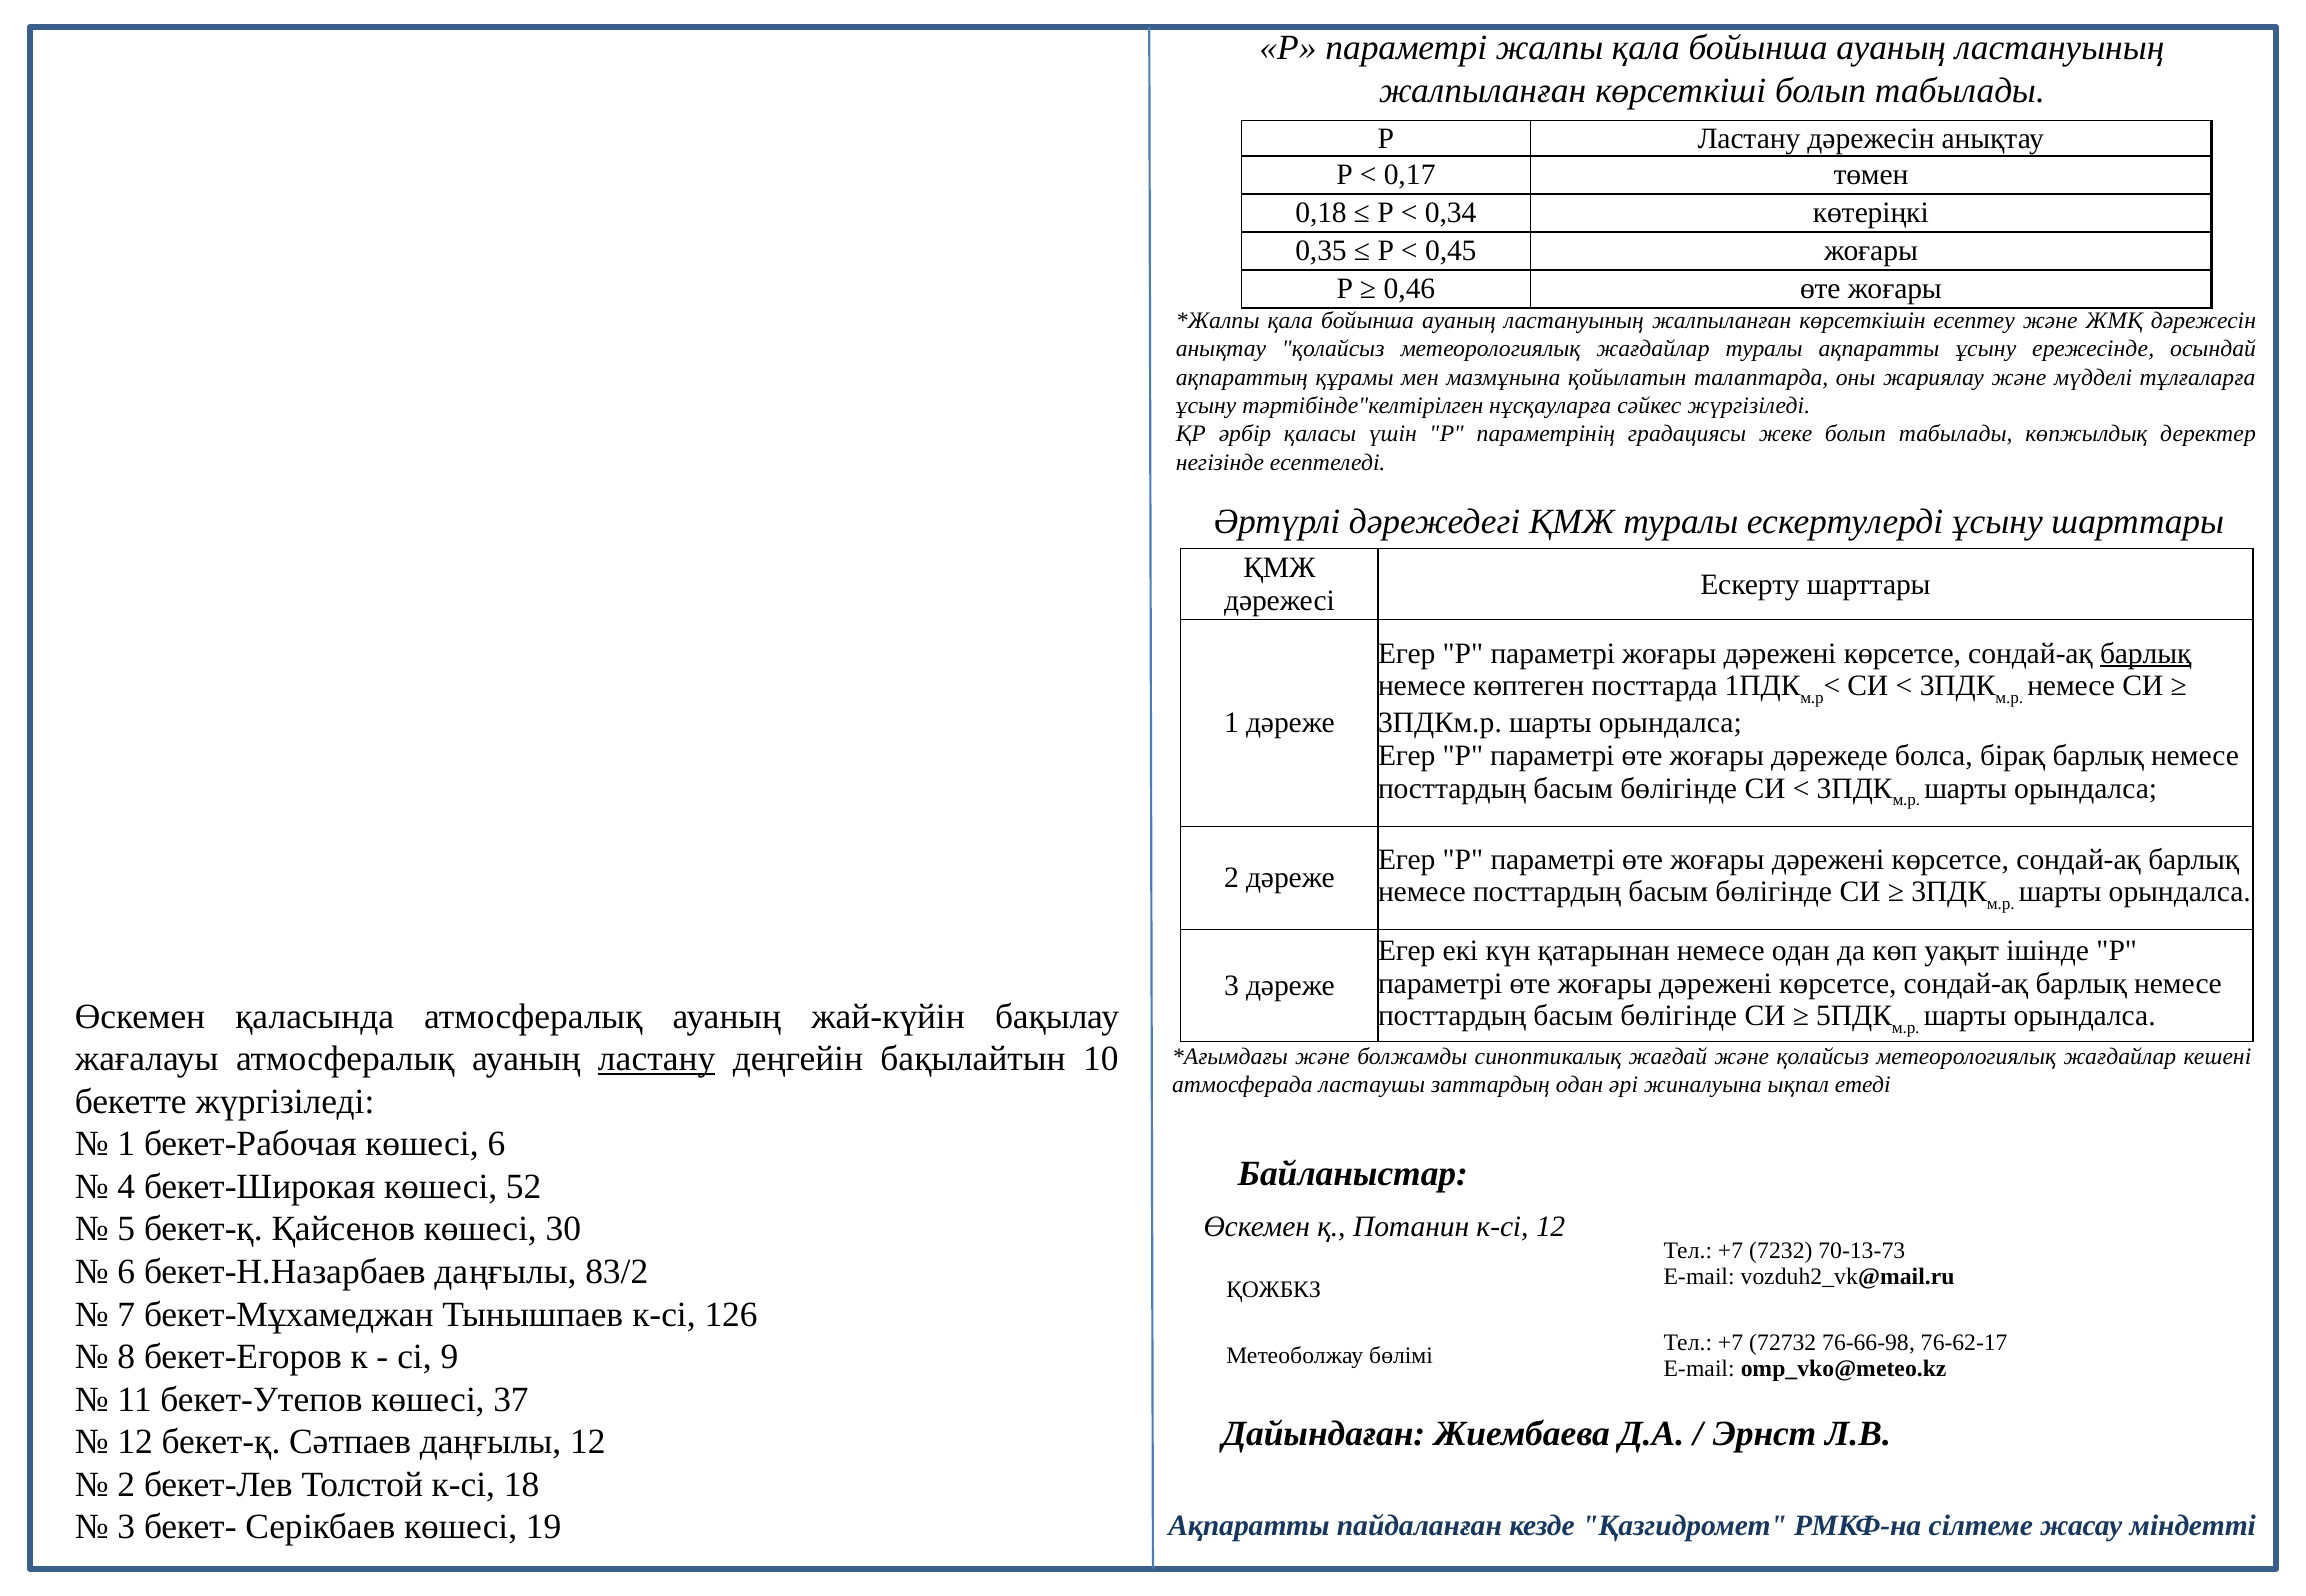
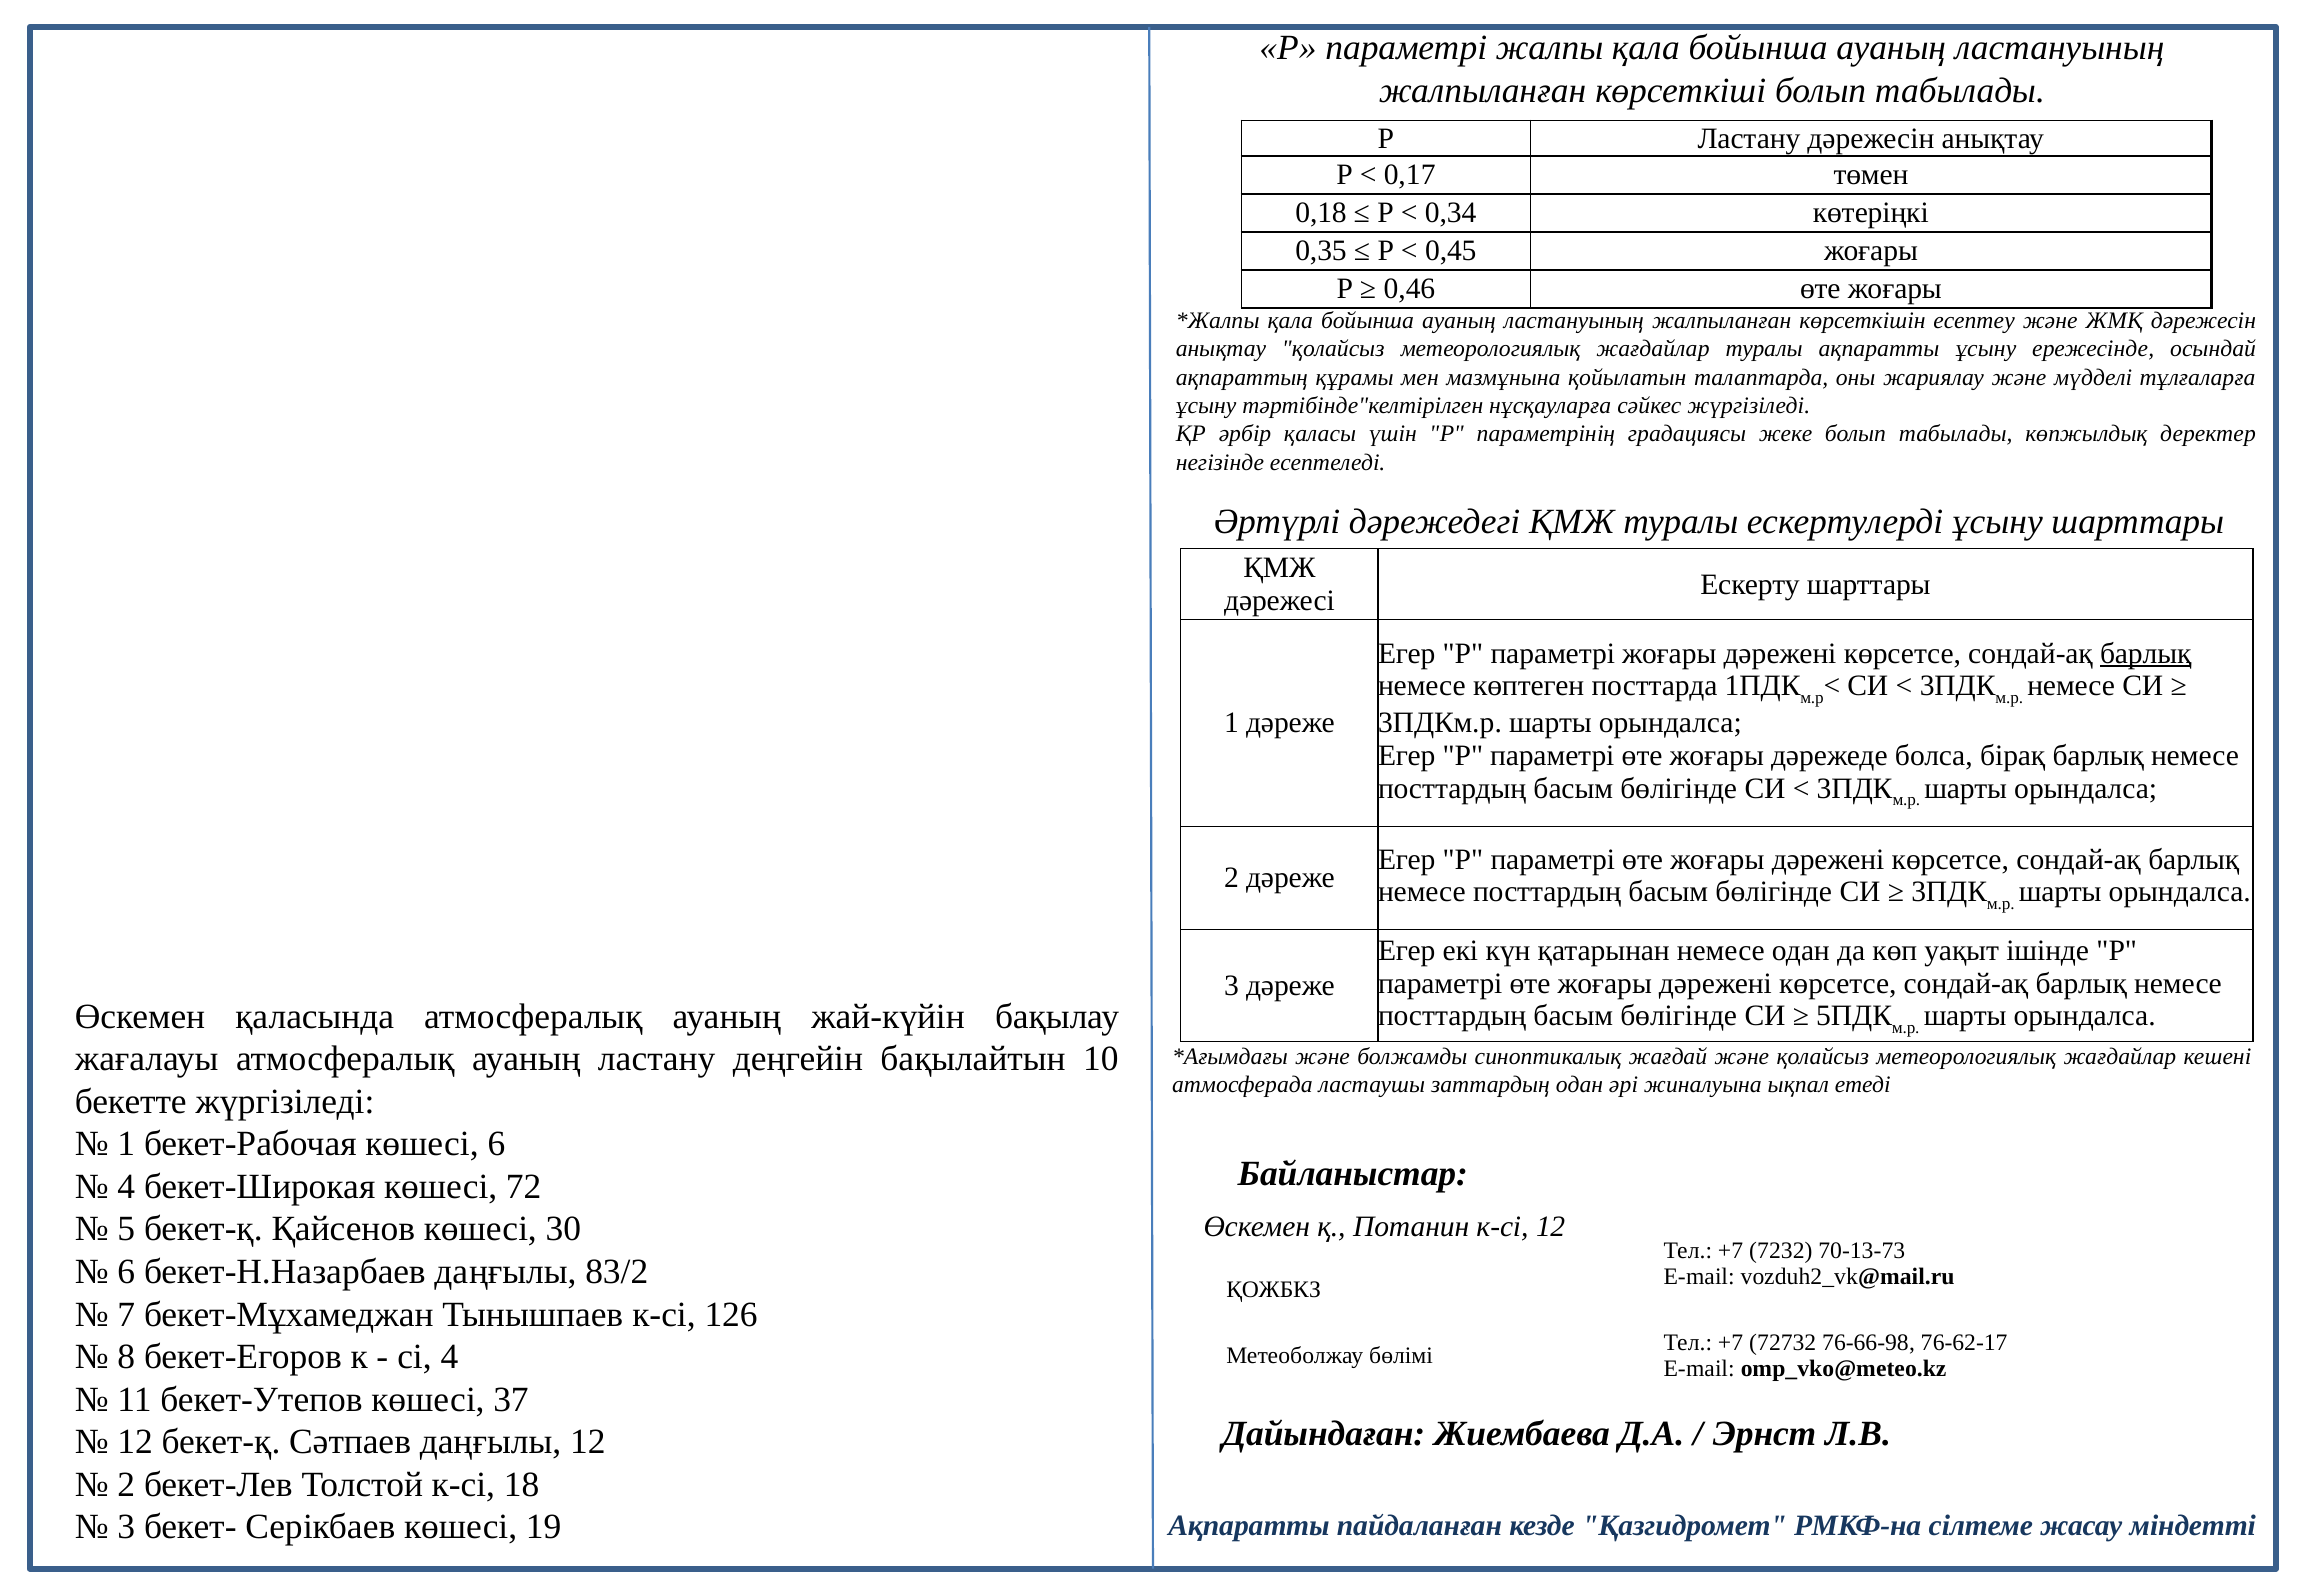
ластану underline: present -> none (657, 1059)
52: 52 -> 72 (524, 1187)
сі 9: 9 -> 4 (449, 1357)
